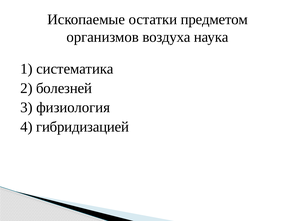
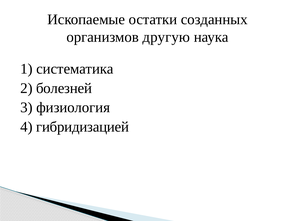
предметом: предметом -> созданных (214, 19)
воздуха: воздуха -> другую (166, 37)
